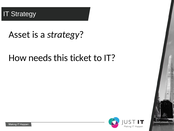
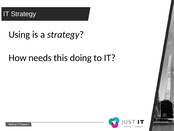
Asset: Asset -> Using (19, 34)
ticket: ticket -> doing (81, 58)
